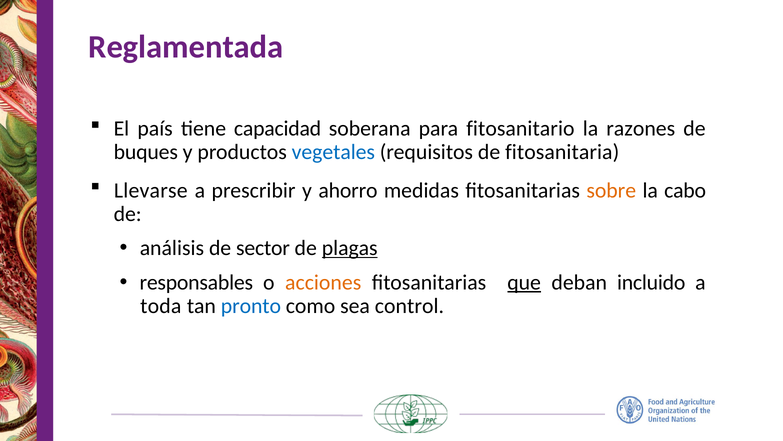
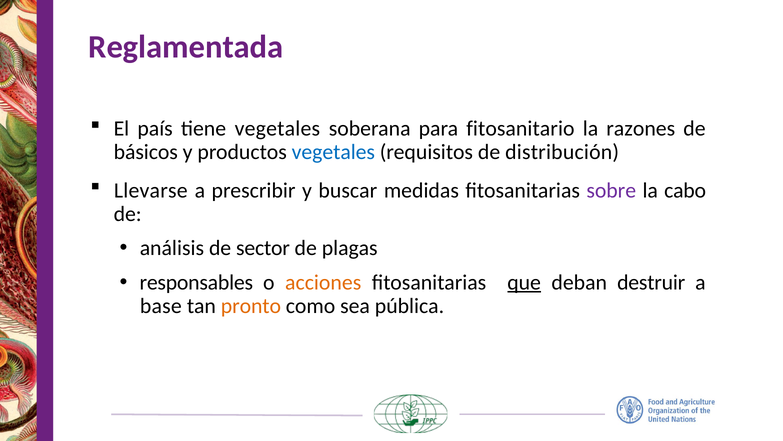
tiene capacidad: capacidad -> vegetales (277, 128)
buques: buques -> básicos (146, 152)
fitosanitaria: fitosanitaria -> distribución (562, 152)
ahorro: ahorro -> buscar (348, 190)
sobre colour: orange -> purple (611, 190)
plagas underline: present -> none (350, 248)
incluido: incluido -> destruir (651, 282)
toda: toda -> base (161, 305)
pronto colour: blue -> orange (251, 305)
control: control -> pública (409, 305)
